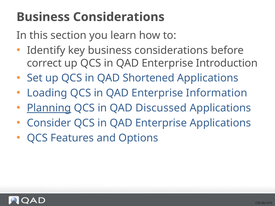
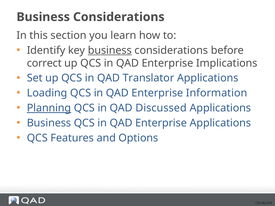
business underline: none -> present (110, 50)
Introduction: Introduction -> Implications (227, 63)
Shortened: Shortened -> Translator (148, 78)
Consider: Consider -> Business (49, 123)
